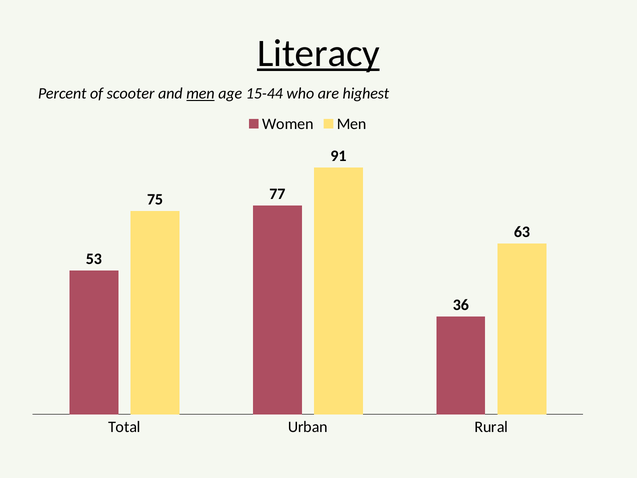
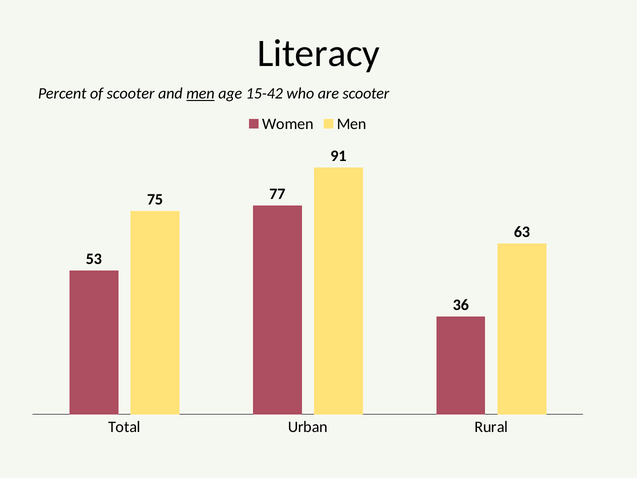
Literacy underline: present -> none (318, 53)
15-44: 15-44 -> 15-42 (264, 93)
are highest: highest -> scooter (366, 93)
